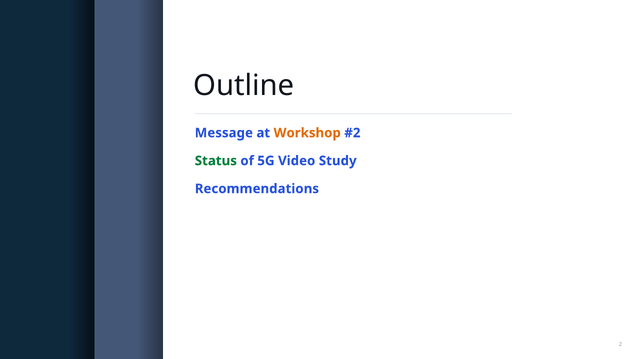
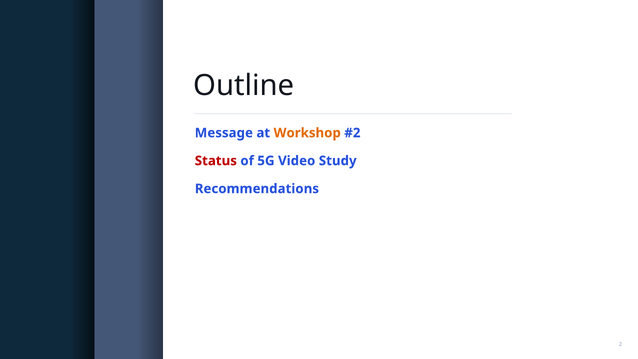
Status colour: green -> red (216, 161)
